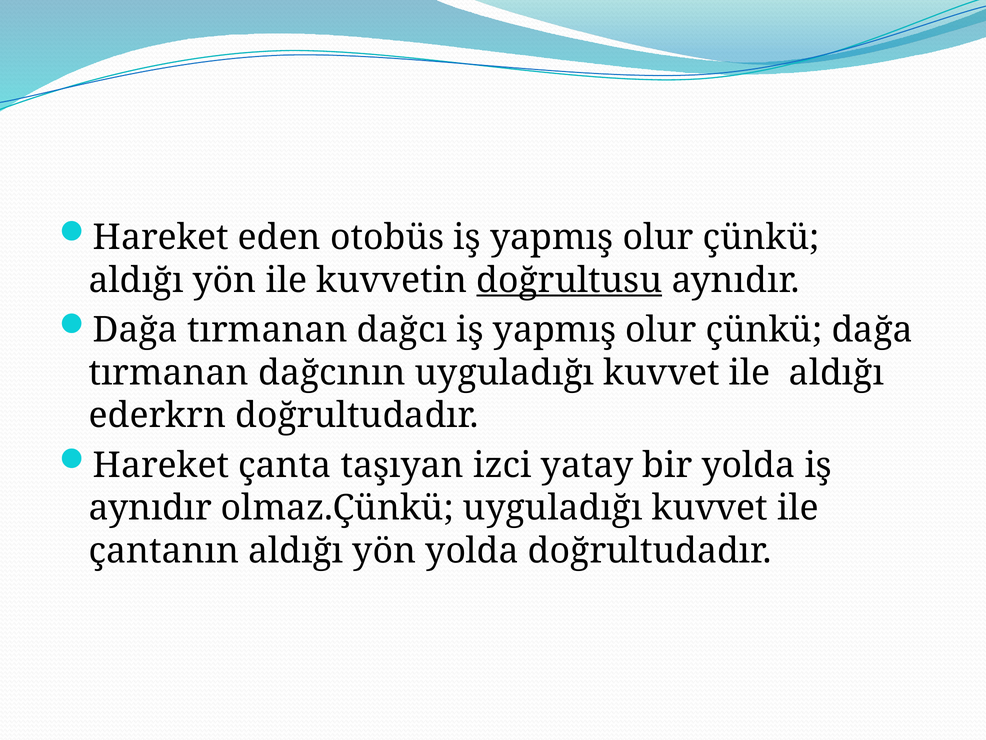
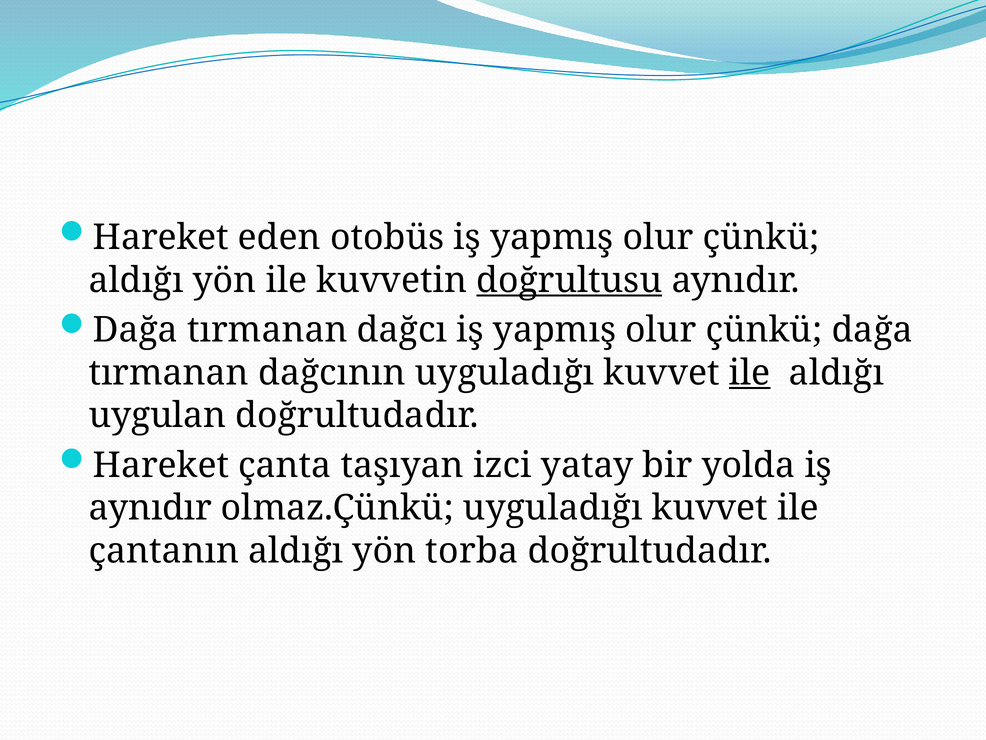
ile underline: none -> present (750, 373)
ederkrn: ederkrn -> uygulan (157, 415)
yön yolda: yolda -> torba (472, 551)
